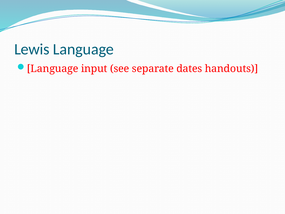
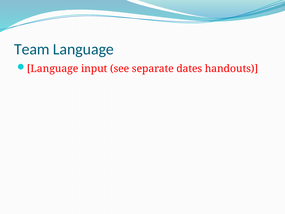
Lewis: Lewis -> Team (32, 49)
